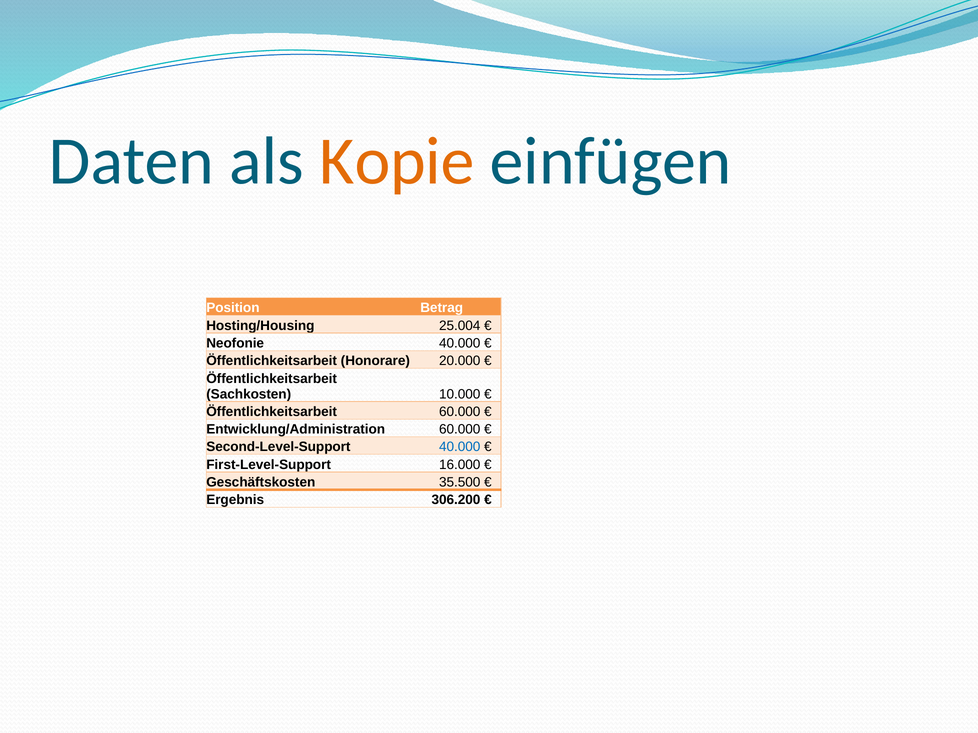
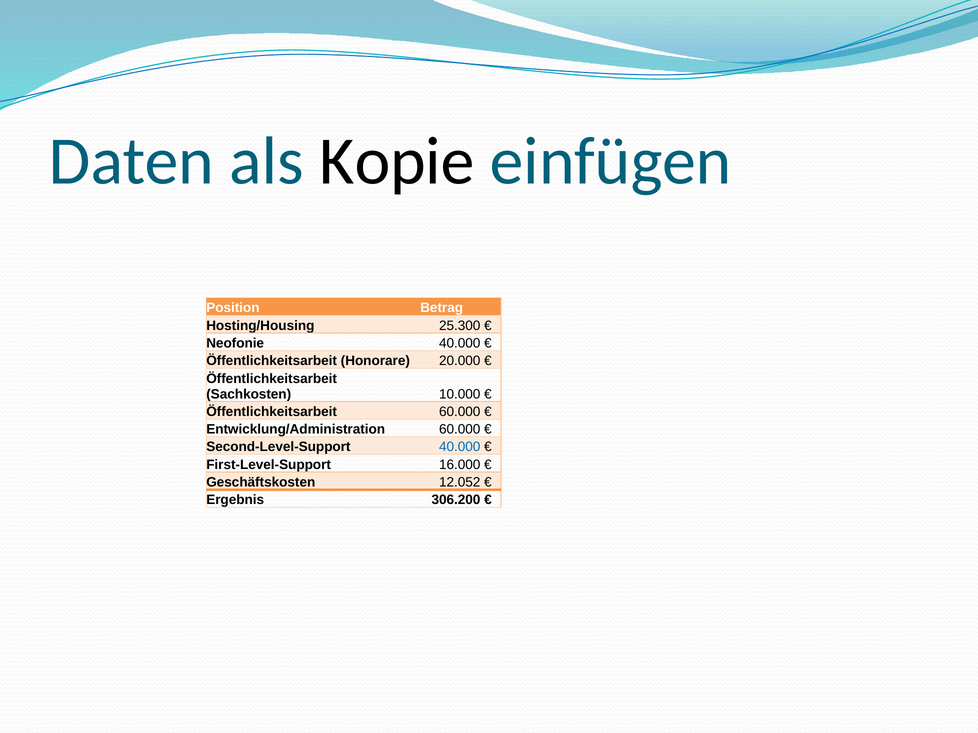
Kopie colour: orange -> black (397, 162)
25.004: 25.004 -> 25.300 (460, 326)
35.500: 35.500 -> 12.052 (460, 483)
